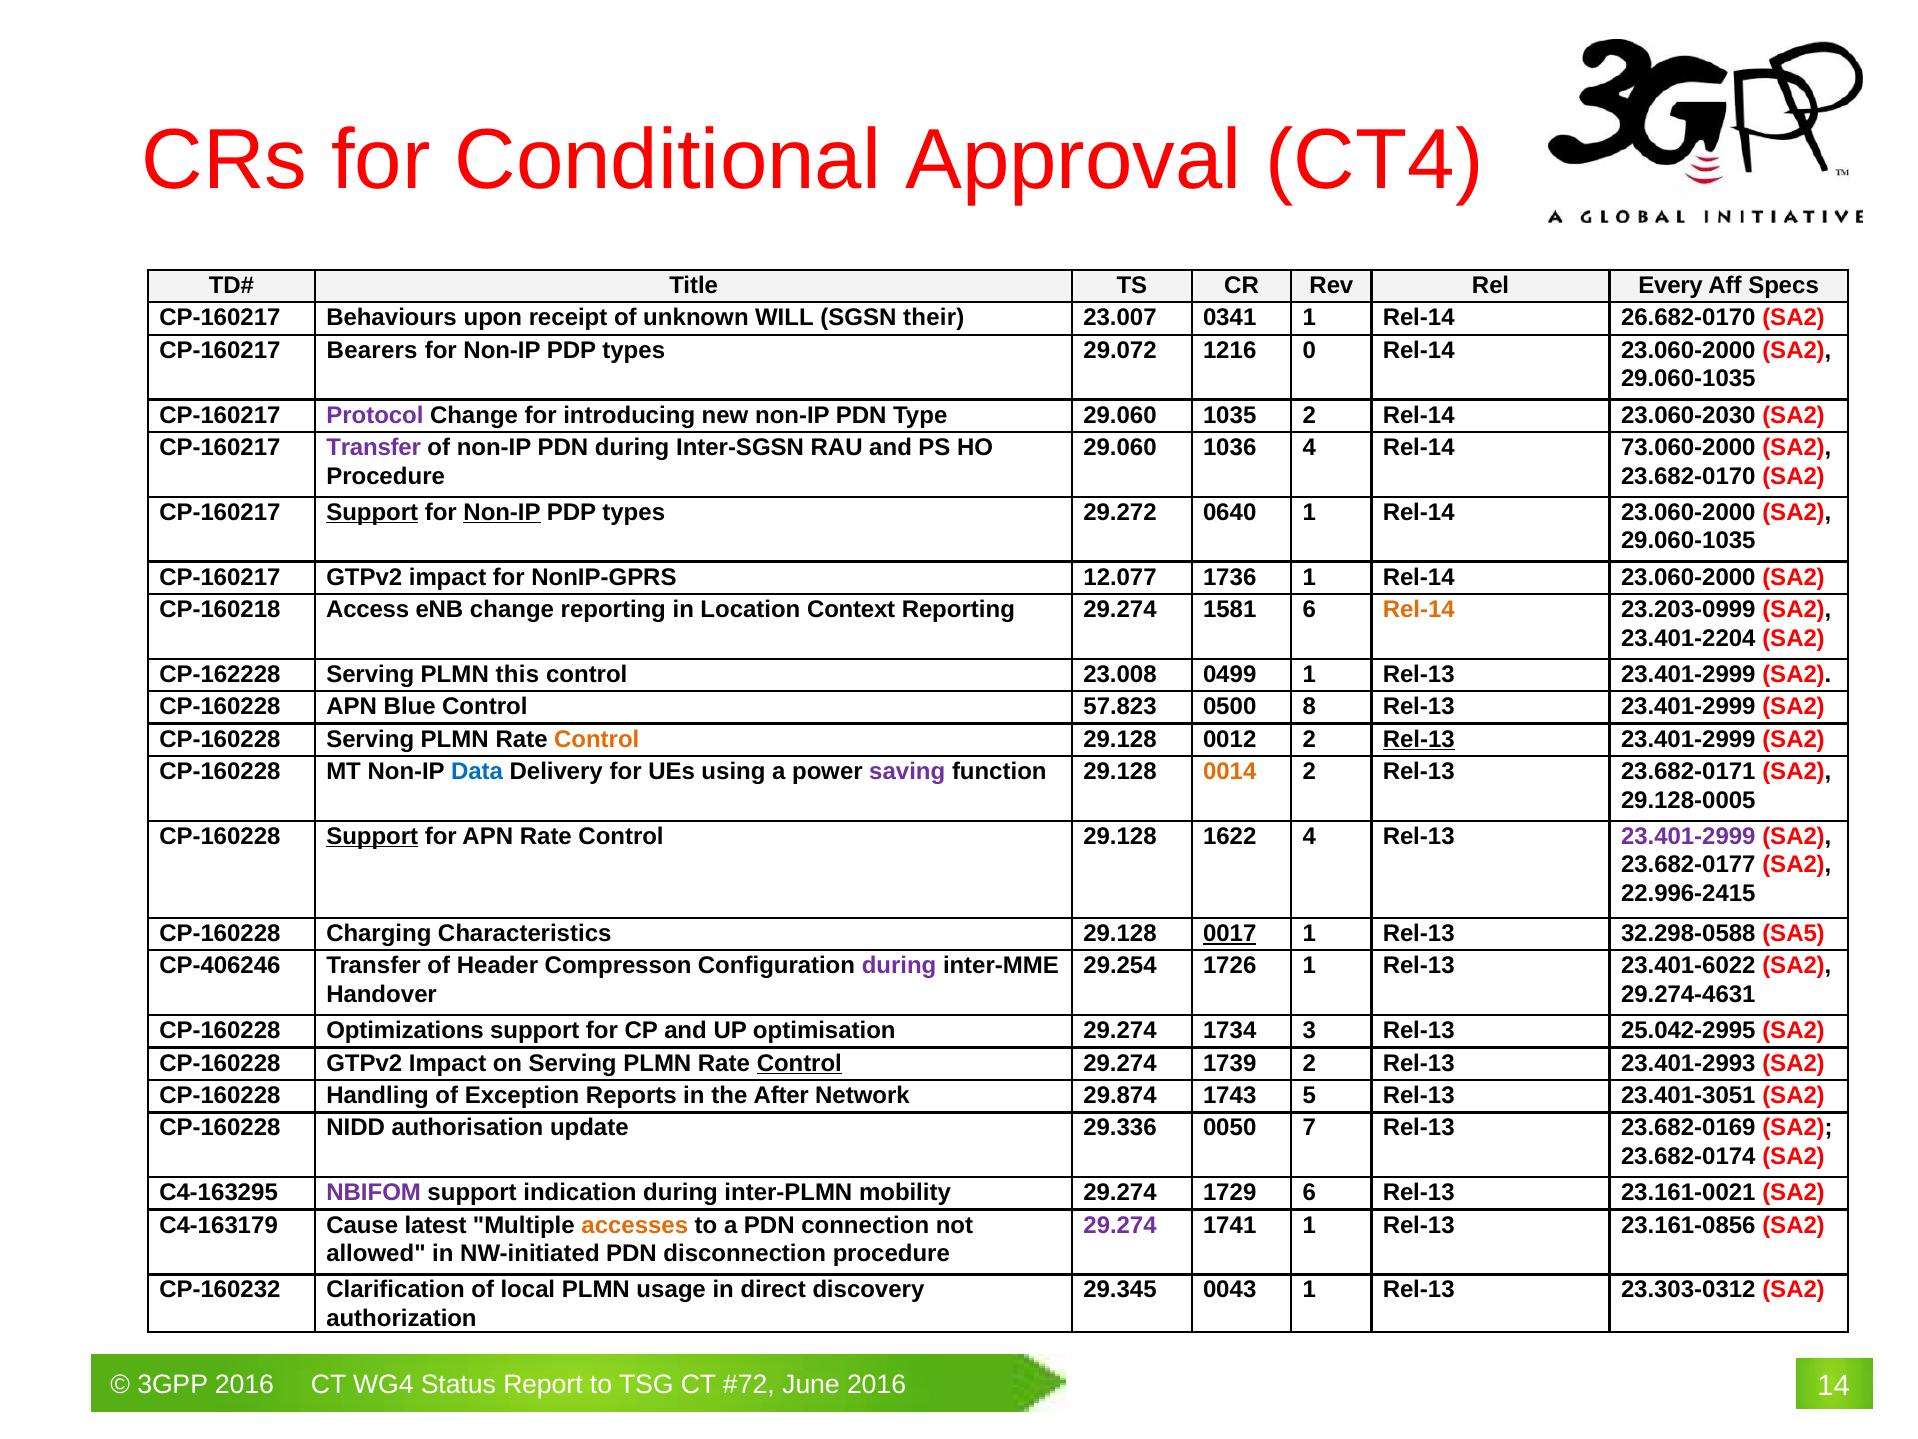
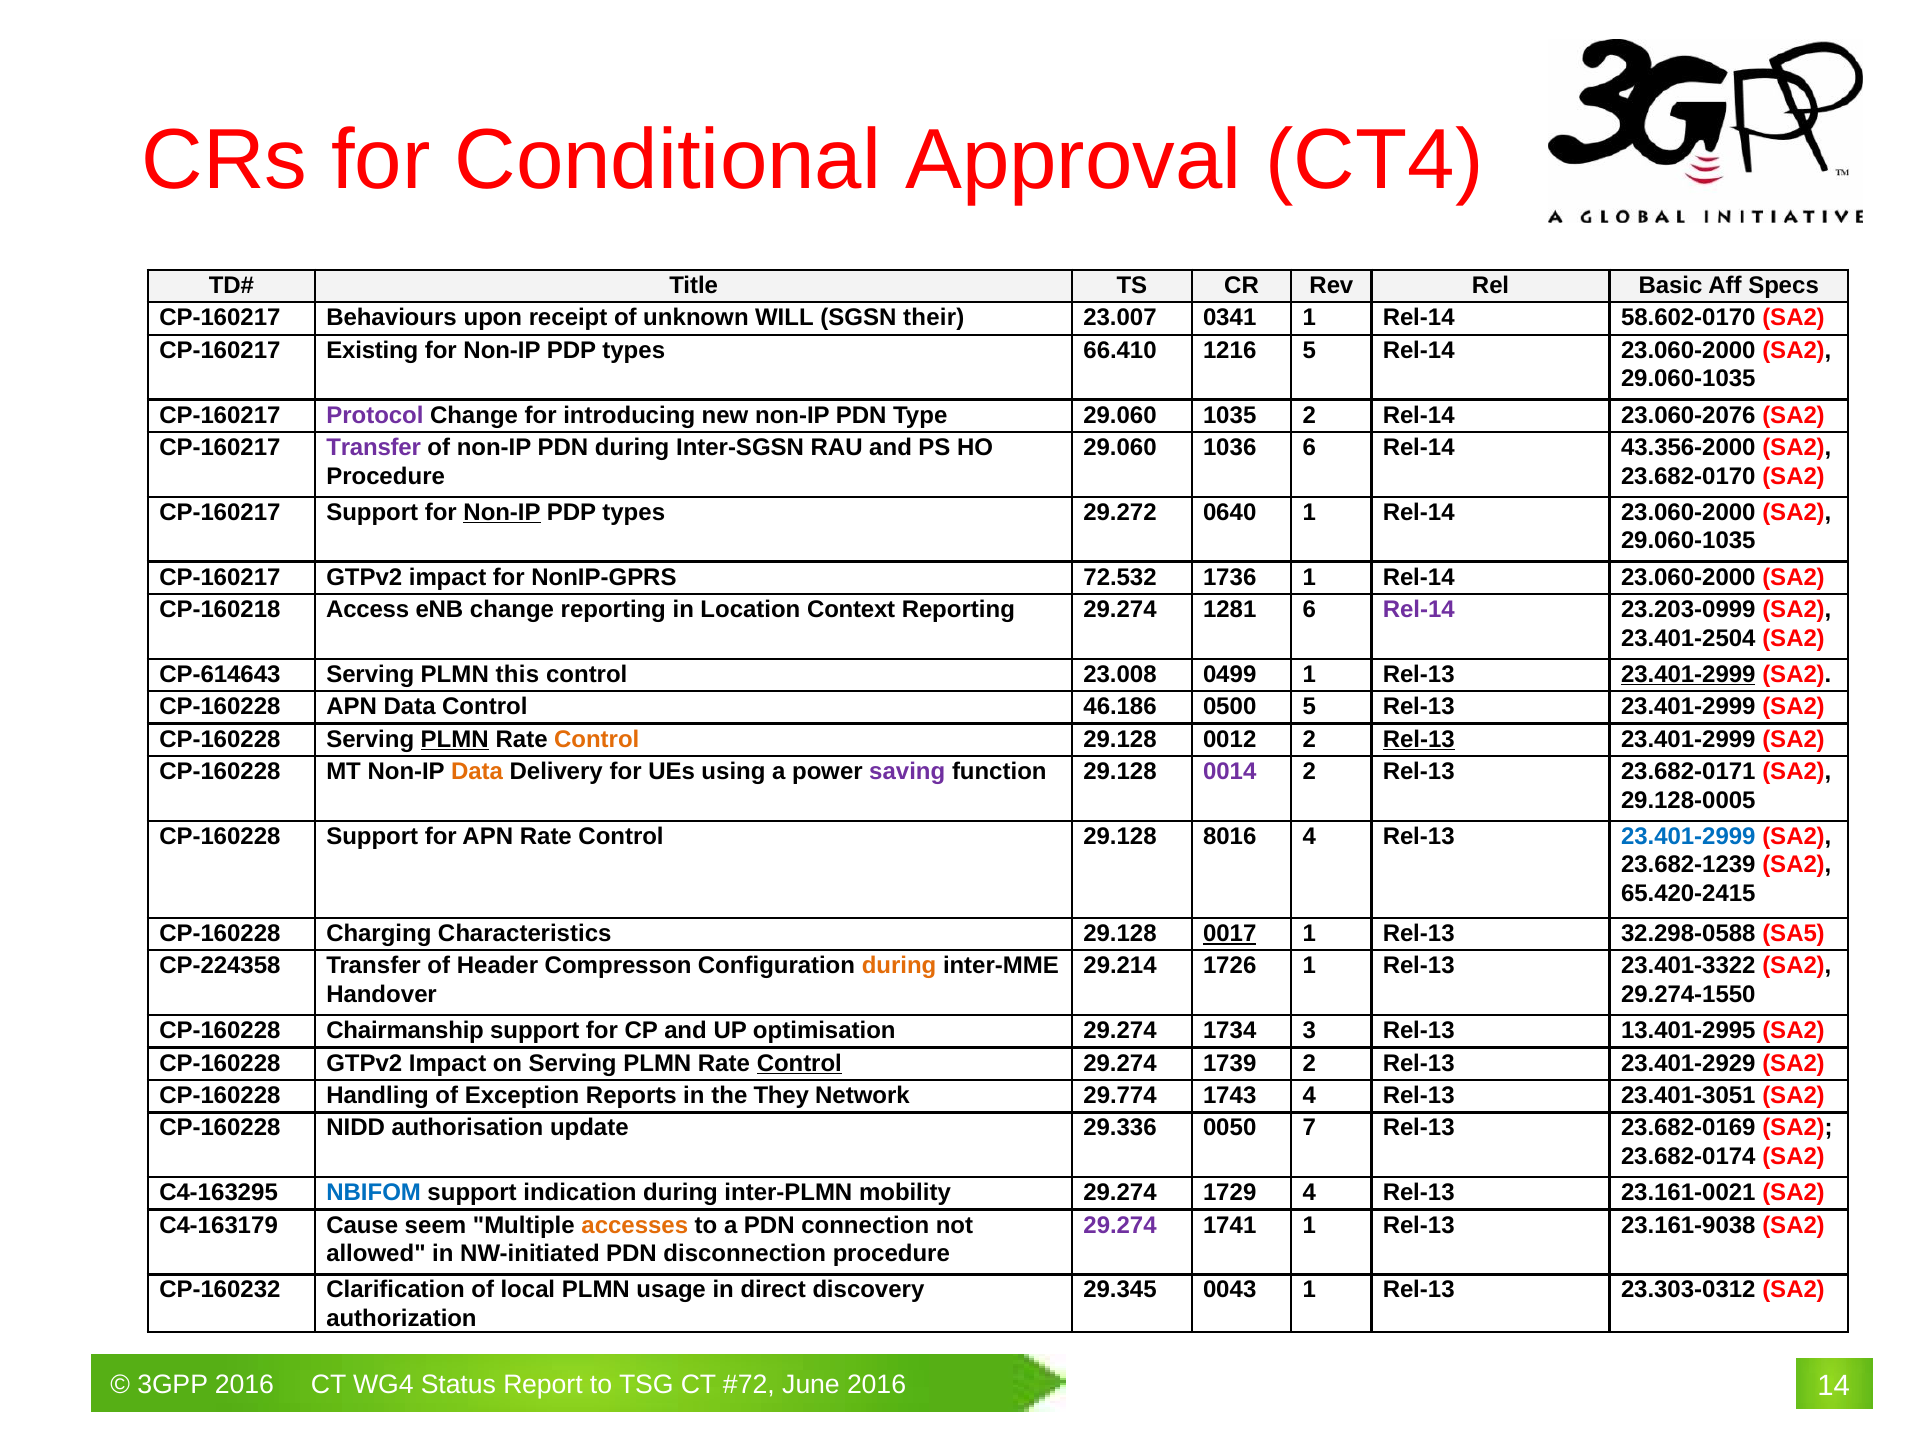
Every: Every -> Basic (1671, 285)
26.682-0170: 26.682-0170 -> 58.602-0170 (1688, 318)
Bearers: Bearers -> Existing (372, 350)
29.072: 29.072 -> 66.410 (1120, 350)
1216 0: 0 -> 5 (1309, 350)
23.060-2030: 23.060-2030 -> 23.060-2076 (1688, 415)
1036 4: 4 -> 6 (1309, 447)
73.060-2000: 73.060-2000 -> 43.356-2000 (1688, 447)
Support underline: present -> none (372, 512)
12.077: 12.077 -> 72.532 (1120, 577)
1581: 1581 -> 1281 (1230, 609)
Rel-14 colour: orange -> purple (1419, 609)
23.401-2204: 23.401-2204 -> 23.401-2504 (1688, 638)
CP-162228: CP-162228 -> CP-614643 (220, 674)
23.401-2999 underline: none -> present (1688, 674)
APN Blue: Blue -> Data (410, 706)
57.823: 57.823 -> 46.186 (1120, 706)
0500 8: 8 -> 5 (1309, 706)
PLMN underline: none -> present (455, 739)
Data colour: blue -> orange (477, 771)
0014 colour: orange -> purple (1230, 771)
Support underline: present -> none (372, 836)
1622: 1622 -> 8016 (1230, 836)
23.401-2999 colour: purple -> blue (1688, 836)
23.682-0177: 23.682-0177 -> 23.682-1239 (1688, 865)
22.996-2415: 22.996-2415 -> 65.420-2415 (1688, 893)
CP-406246: CP-406246 -> CP-224358 (220, 966)
during colour: purple -> orange (899, 966)
29.254: 29.254 -> 29.214 (1120, 966)
23.401-6022: 23.401-6022 -> 23.401-3322 (1688, 966)
29.274-4631: 29.274-4631 -> 29.274-1550 (1688, 994)
Optimizations: Optimizations -> Chairmanship (405, 1030)
25.042-2995: 25.042-2995 -> 13.401-2995 (1688, 1030)
23.401-2993: 23.401-2993 -> 23.401-2929 (1688, 1063)
After: After -> They (781, 1095)
29.874: 29.874 -> 29.774 (1120, 1095)
1743 5: 5 -> 4 (1309, 1095)
NBIFOM colour: purple -> blue (374, 1192)
1729 6: 6 -> 4 (1309, 1192)
latest: latest -> seem (436, 1225)
23.161-0856: 23.161-0856 -> 23.161-9038 (1688, 1225)
